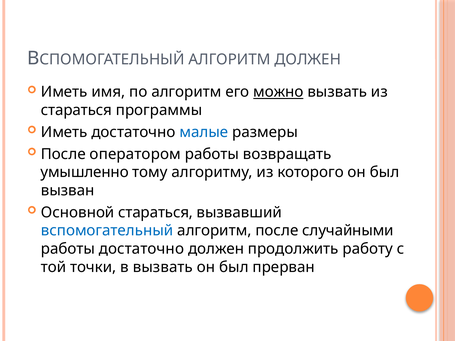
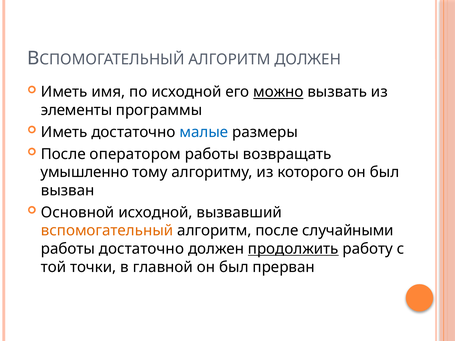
по алгоритм: алгоритм -> исходной (186, 92)
стараться: стараться -> элементы (76, 110)
Основной стараться: стараться -> исходной (156, 213)
вспомогательный colour: blue -> orange (107, 231)
продолжить underline: none -> present (293, 249)
в вызвать: вызвать -> главной (163, 267)
